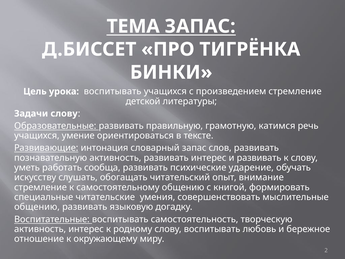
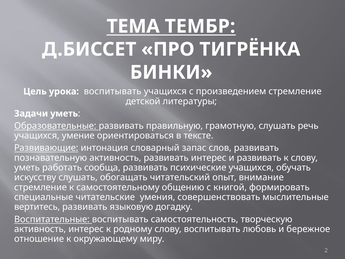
ТЕМА ЗАПАС: ЗАПАС -> ТЕМБР (200, 26)
Задачи слову: слову -> уметь (64, 113)
грамотную катимся: катимся -> слушать (277, 126)
психические ударение: ударение -> учащихся (251, 167)
общению: общению -> вертитесь (37, 207)
